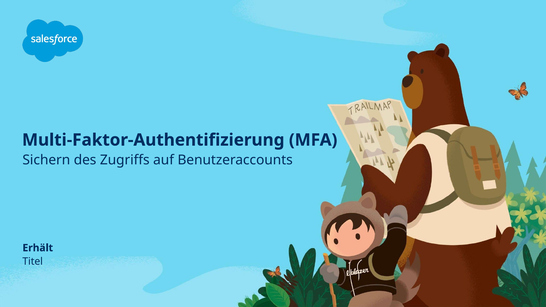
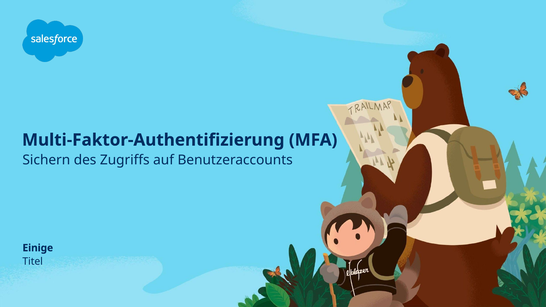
Erhält: Erhält -> Einige (38, 248)
